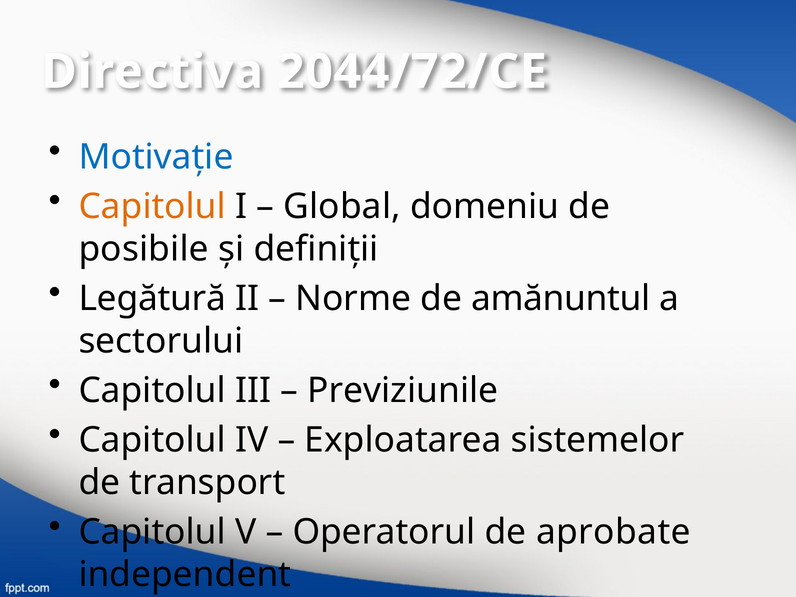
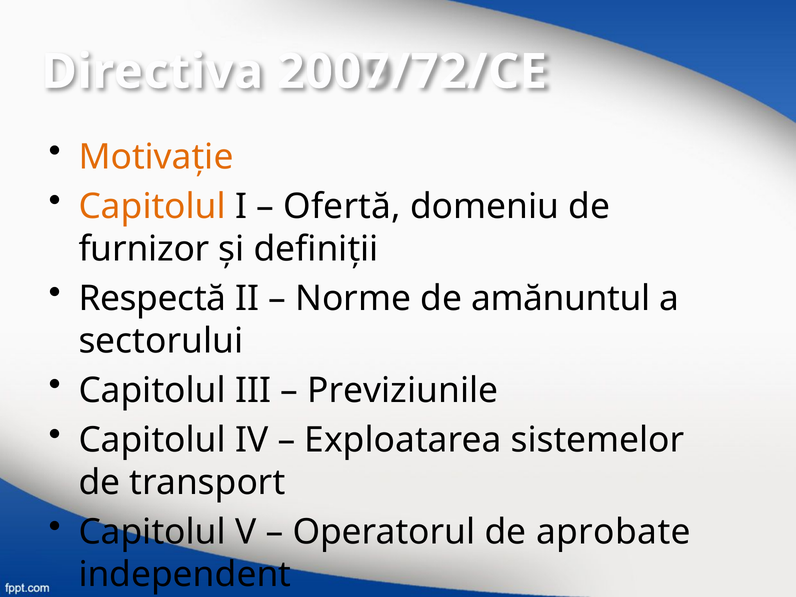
2044/72/CE: 2044/72/CE -> 2007/72/CE (412, 72)
Motivaţie colour: blue -> orange (156, 157)
Global: Global -> Ofertă (342, 206)
posibile: posibile -> furnizor (144, 249)
Legătură: Legătură -> Respectă (152, 298)
